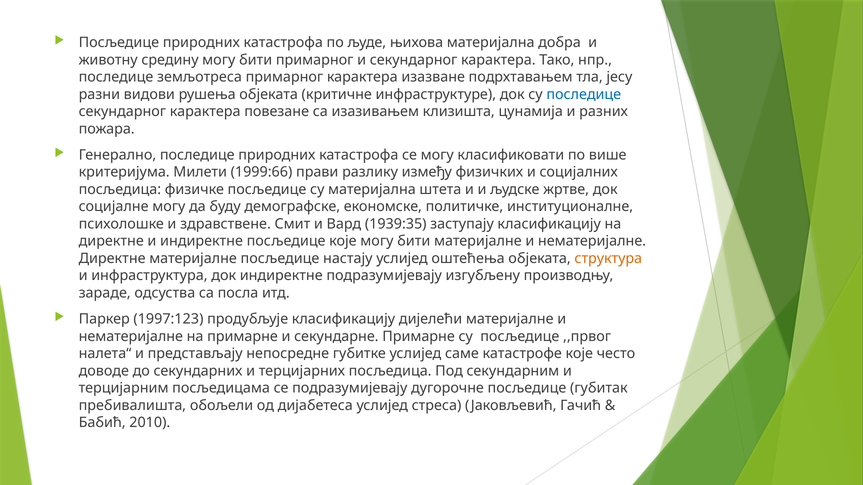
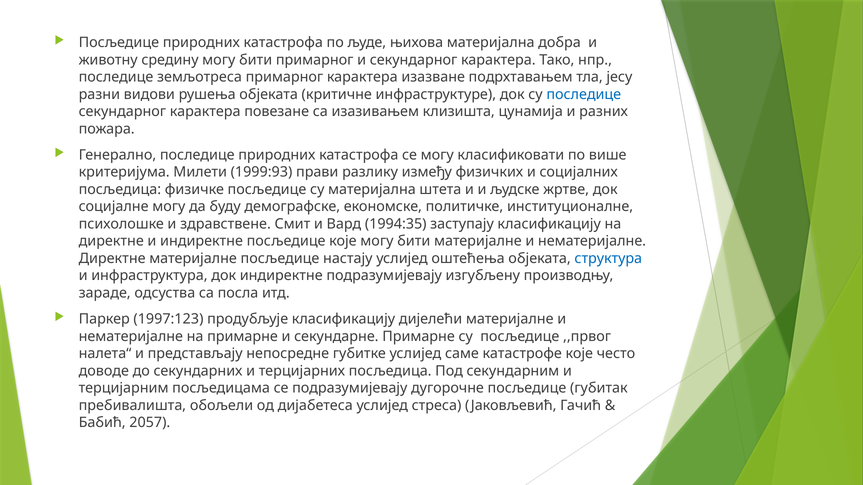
1999:66: 1999:66 -> 1999:93 (261, 172)
1939:35: 1939:35 -> 1994:35 (396, 224)
структура colour: orange -> blue (608, 259)
2010: 2010 -> 2057 (150, 423)
